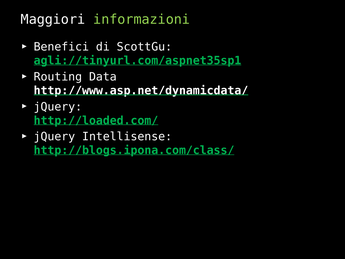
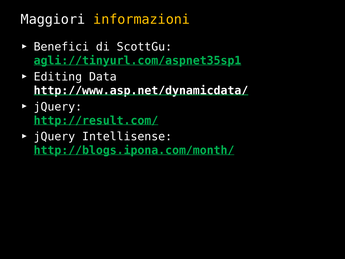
informazioni colour: light green -> yellow (142, 19)
Routing: Routing -> Editing (58, 77)
http://loaded.com/: http://loaded.com/ -> http://result.com/ (96, 120)
http://blogs.ipona.com/class/: http://blogs.ipona.com/class/ -> http://blogs.ipona.com/month/ (134, 150)
